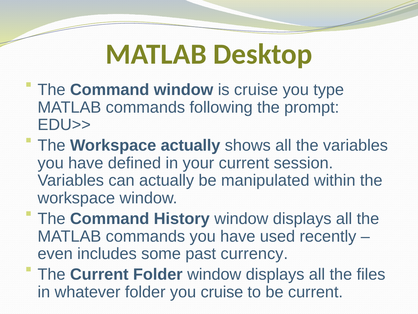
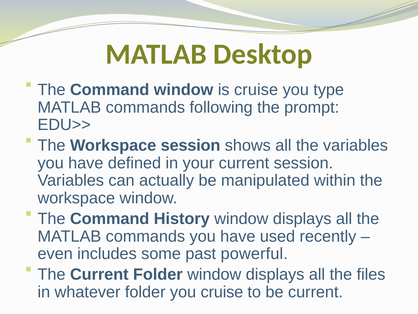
Workspace actually: actually -> session (191, 145)
currency: currency -> powerful (254, 253)
